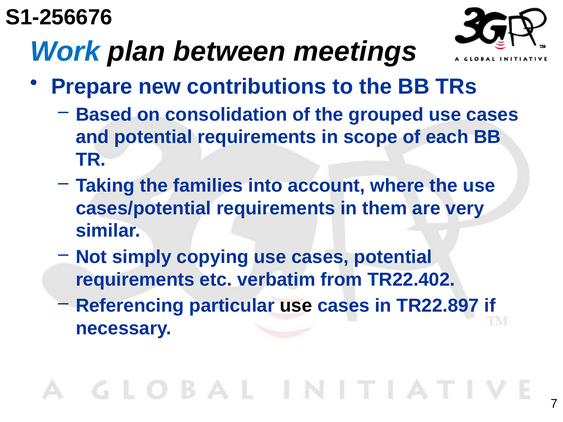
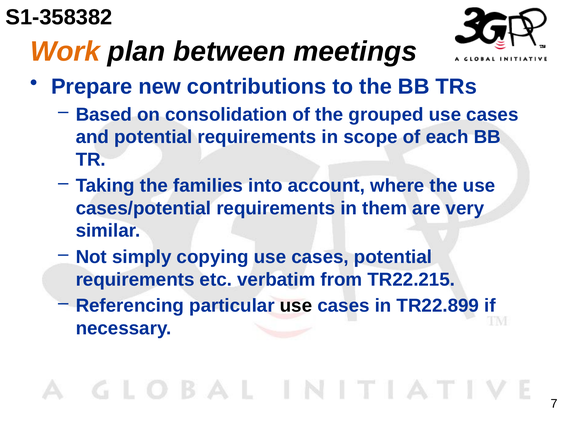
S1-256676: S1-256676 -> S1-358382 (59, 17)
Work colour: blue -> orange (65, 52)
TR22.402: TR22.402 -> TR22.215 (411, 280)
TR22.897: TR22.897 -> TR22.899 (438, 306)
